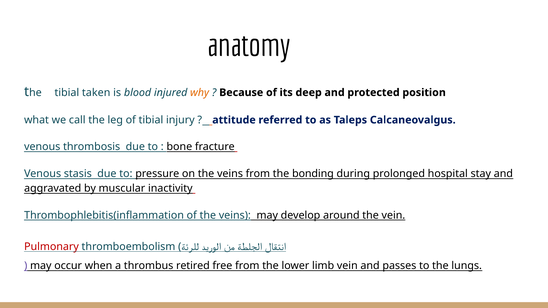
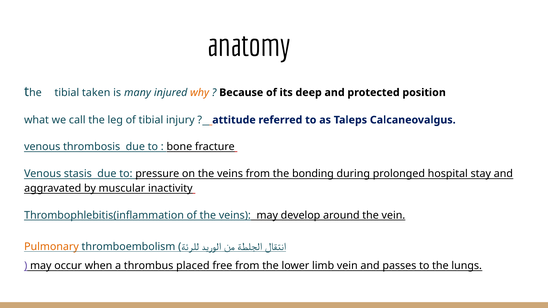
blood: blood -> many (138, 93)
Pulmonary colour: red -> orange (51, 247)
retired: retired -> placed (193, 266)
